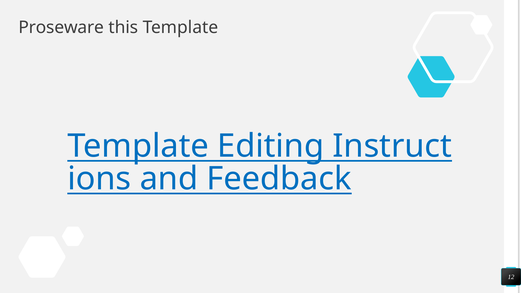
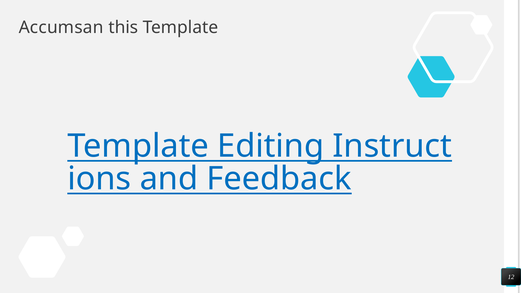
Proseware: Proseware -> Accumsan (61, 28)
